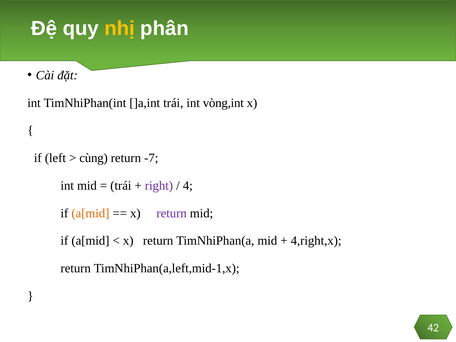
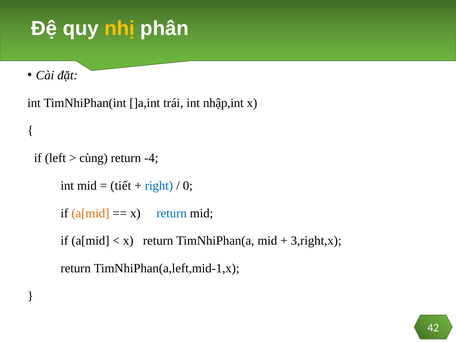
vòng,int: vòng,int -> nhập,int (223, 103)
-7: -7 -> -4 (151, 158)
trái: trái -> tiết (121, 186)
right colour: purple -> blue (159, 186)
4: 4 -> 0 (188, 186)
return colour: purple -> blue (172, 213)
4,right,x: 4,right,x -> 3,right,x (316, 241)
